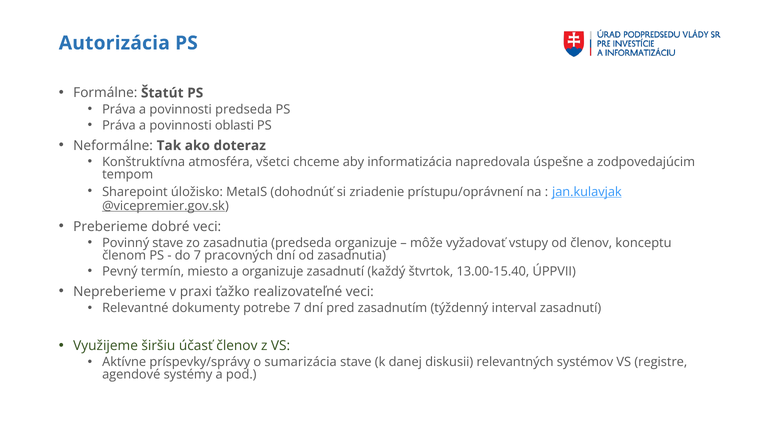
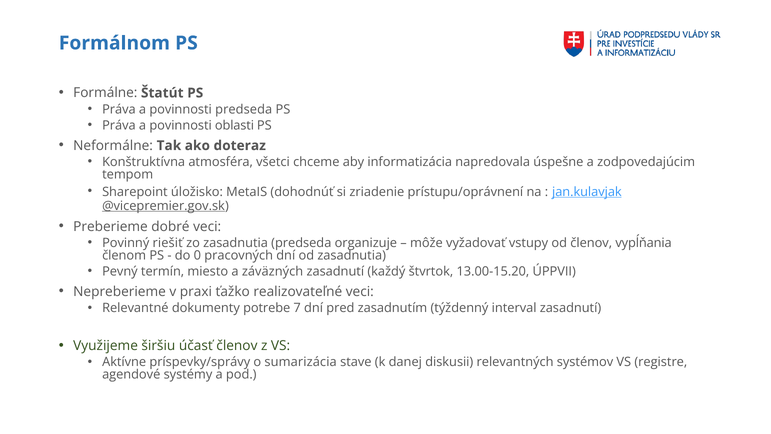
Autorizácia: Autorizácia -> Formálnom (114, 43)
Povinný stave: stave -> riešiť (168, 243)
konceptu: konceptu -> vypĺňania (644, 243)
do 7: 7 -> 0 (197, 255)
a organizuje: organizuje -> záväzných (273, 271)
13.00-15.40: 13.00-15.40 -> 13.00-15.20 (493, 271)
